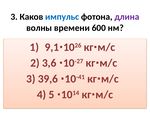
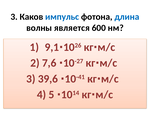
длина colour: purple -> blue (127, 17)
времени: времени -> является (72, 28)
3,6: 3,6 -> 7,6 (49, 63)
